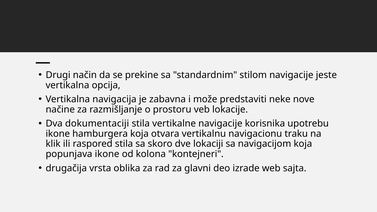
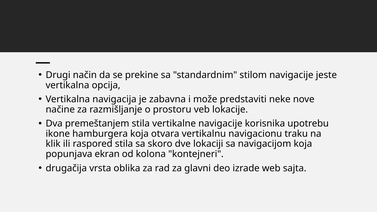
dokumentaciji: dokumentaciji -> premeštanjem (97, 124)
popunjava ikone: ikone -> ekran (107, 154)
